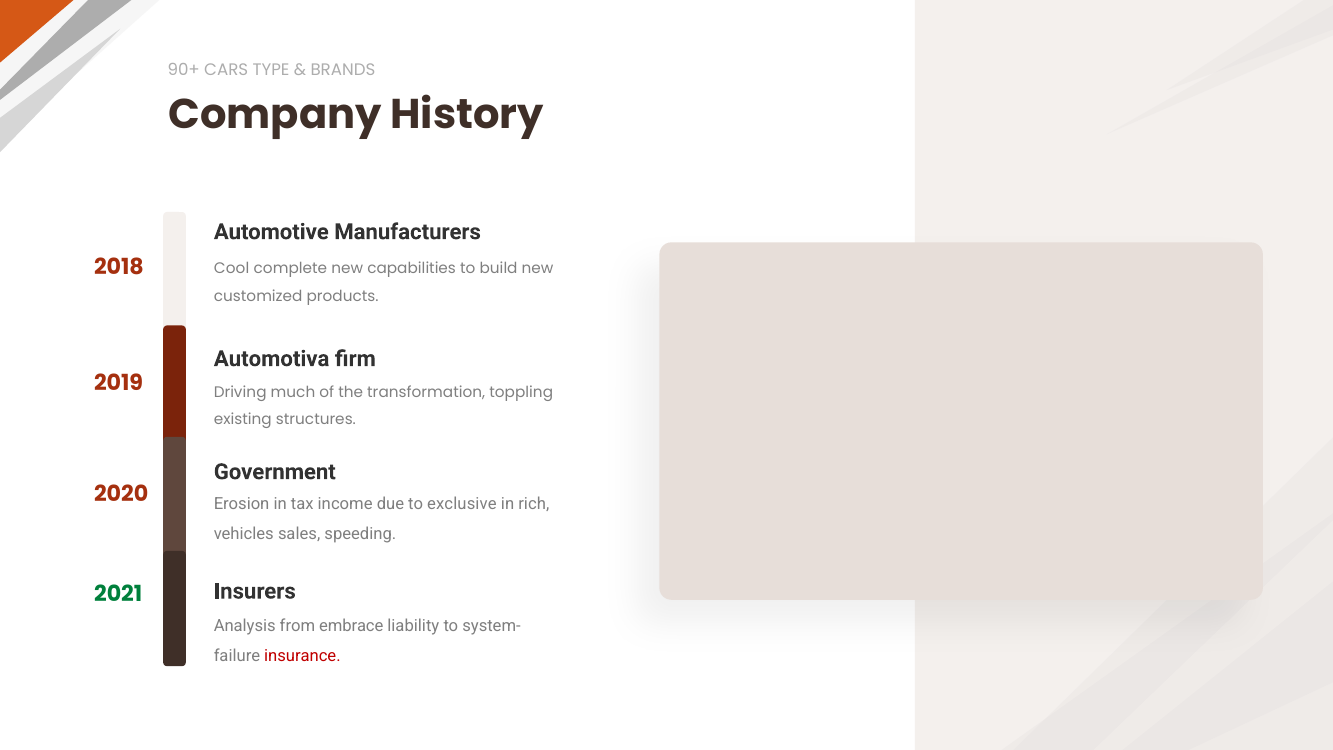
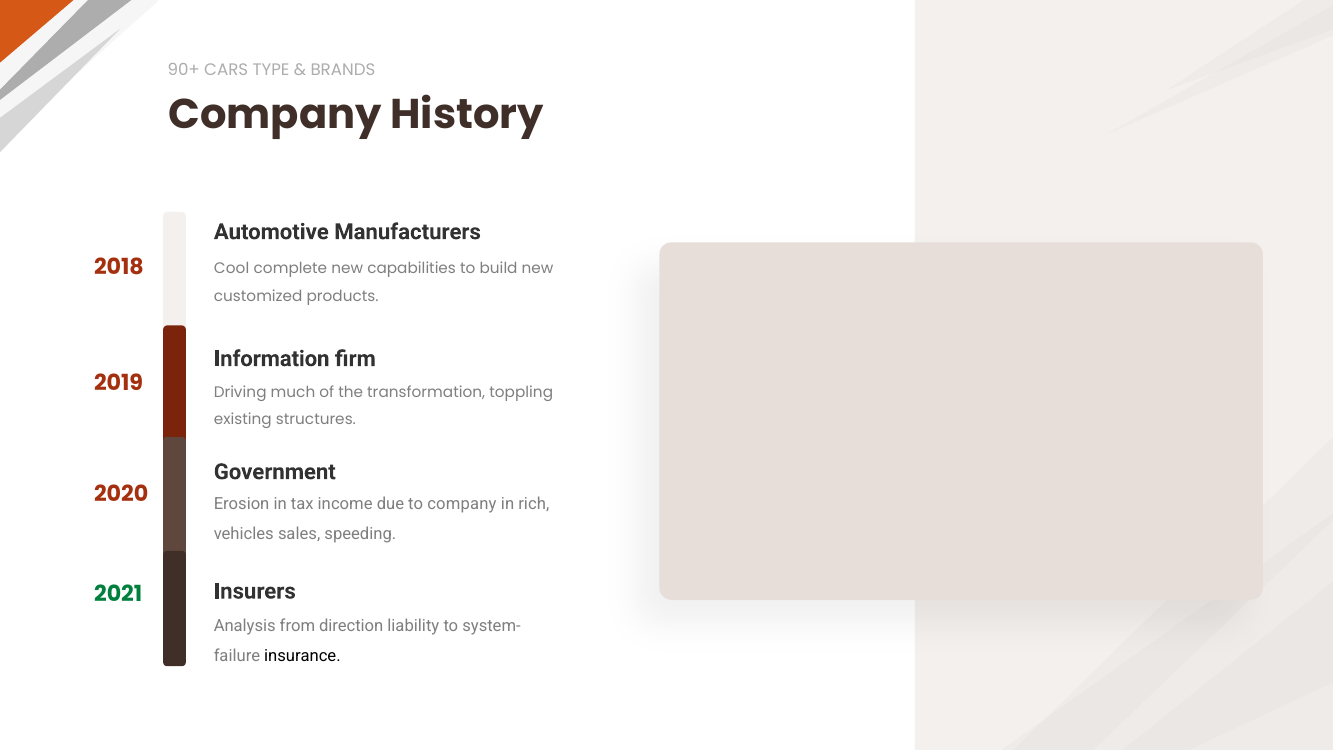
Automotiva: Automotiva -> Information (272, 359)
to exclusive: exclusive -> company (462, 504)
embrace: embrace -> direction (351, 626)
insurance colour: red -> black (302, 656)
